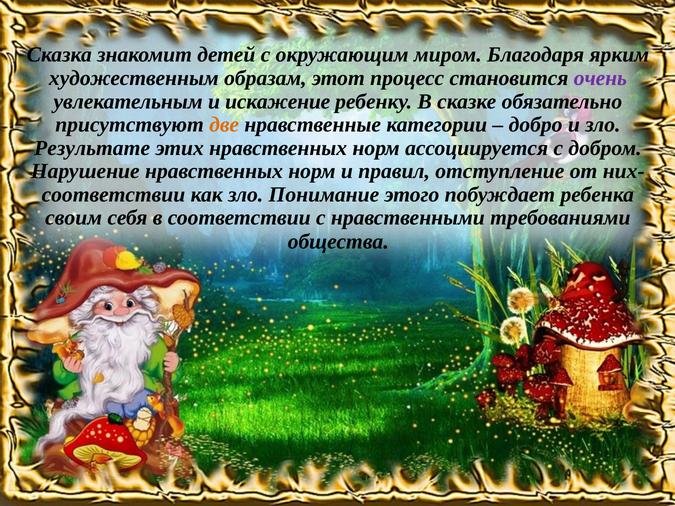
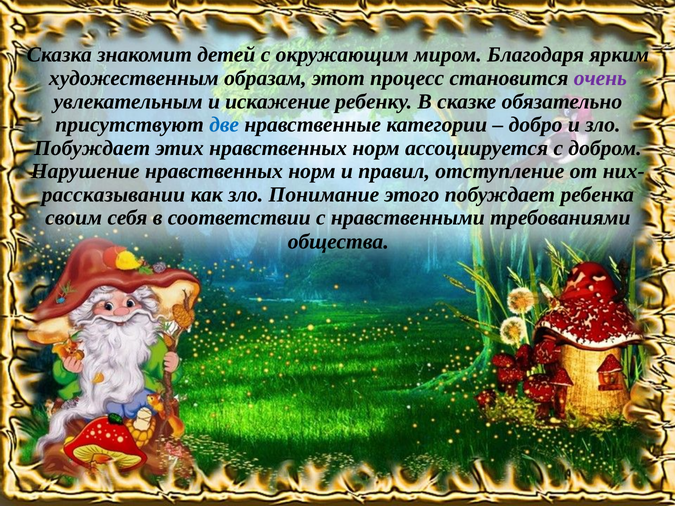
две colour: orange -> blue (224, 125)
Результате: Результате -> Побуждает (92, 148)
соответствии: соответствии -> рассказывании (113, 195)
